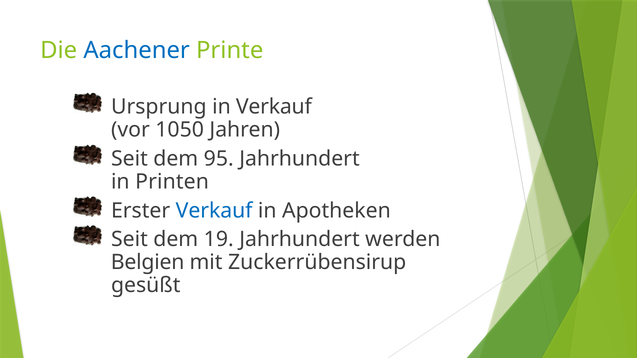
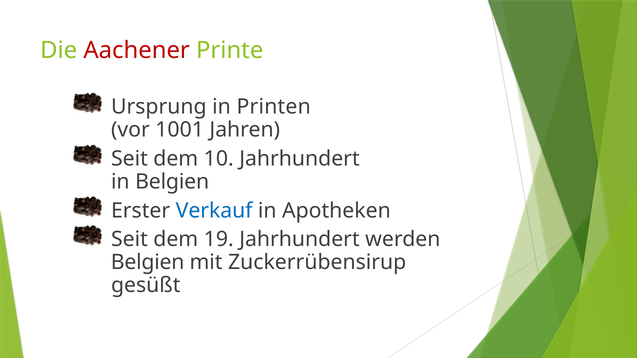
Aachener colour: blue -> red (137, 50)
in Verkauf: Verkauf -> Printen (274, 107)
1050: 1050 -> 1001 (180, 130)
95: 95 -> 10 (219, 159)
in Printen: Printen -> Belgien (172, 182)
